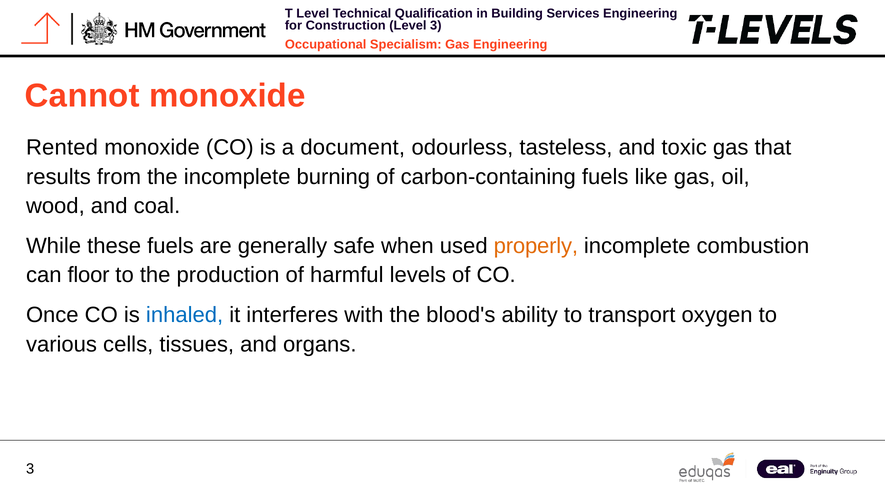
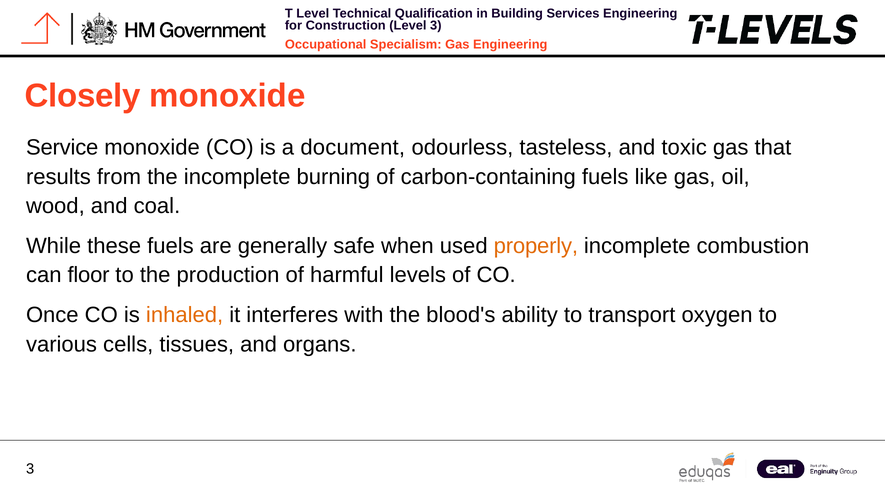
Cannot: Cannot -> Closely (83, 96)
Rented: Rented -> Service (62, 148)
inhaled colour: blue -> orange (185, 315)
